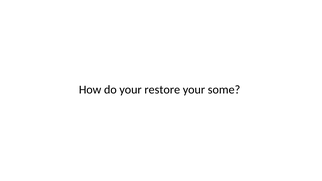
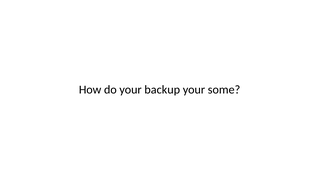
restore: restore -> backup (162, 90)
